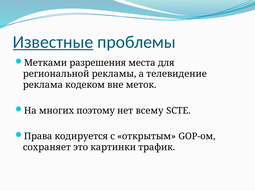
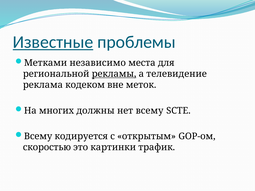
разрешения: разрешения -> независимо (98, 63)
рекламы underline: none -> present (114, 74)
поэтому: поэтому -> должны (96, 111)
Права: Права -> Всему (38, 136)
сохраняет: сохраняет -> скоростью (47, 148)
